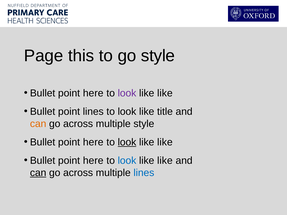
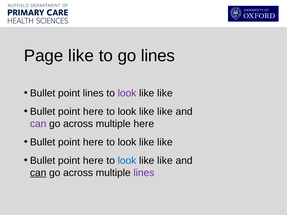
Page this: this -> like (81, 56)
go style: style -> lines (158, 56)
here: here -> lines (93, 93)
lines: lines -> here (93, 112)
title: title -> like (165, 112)
can colour: orange -> purple (38, 124)
multiple style: style -> here (144, 124)
look underline: present -> none (127, 142)
lines colour: blue -> purple (144, 173)
